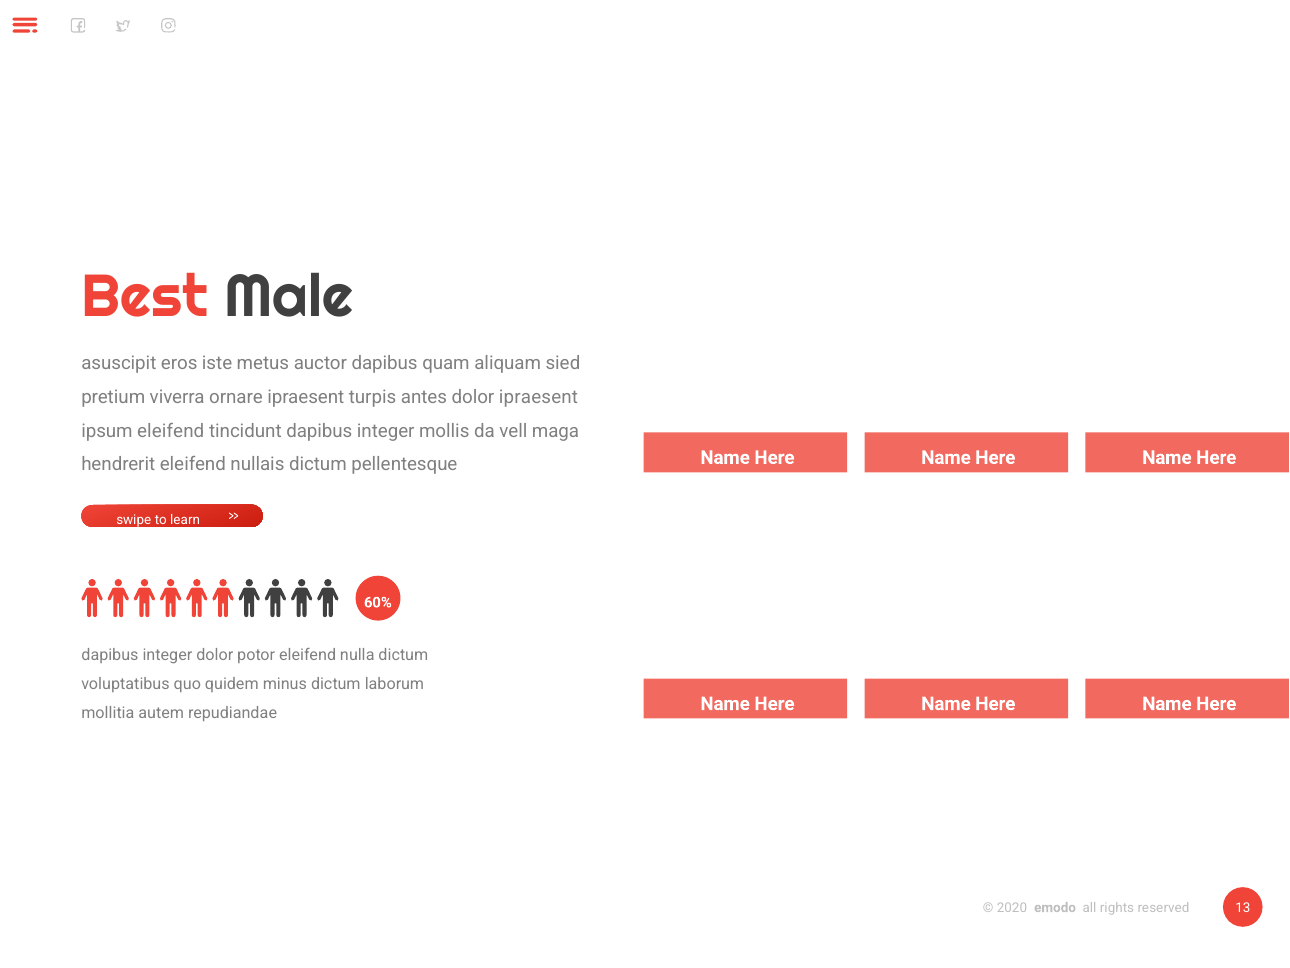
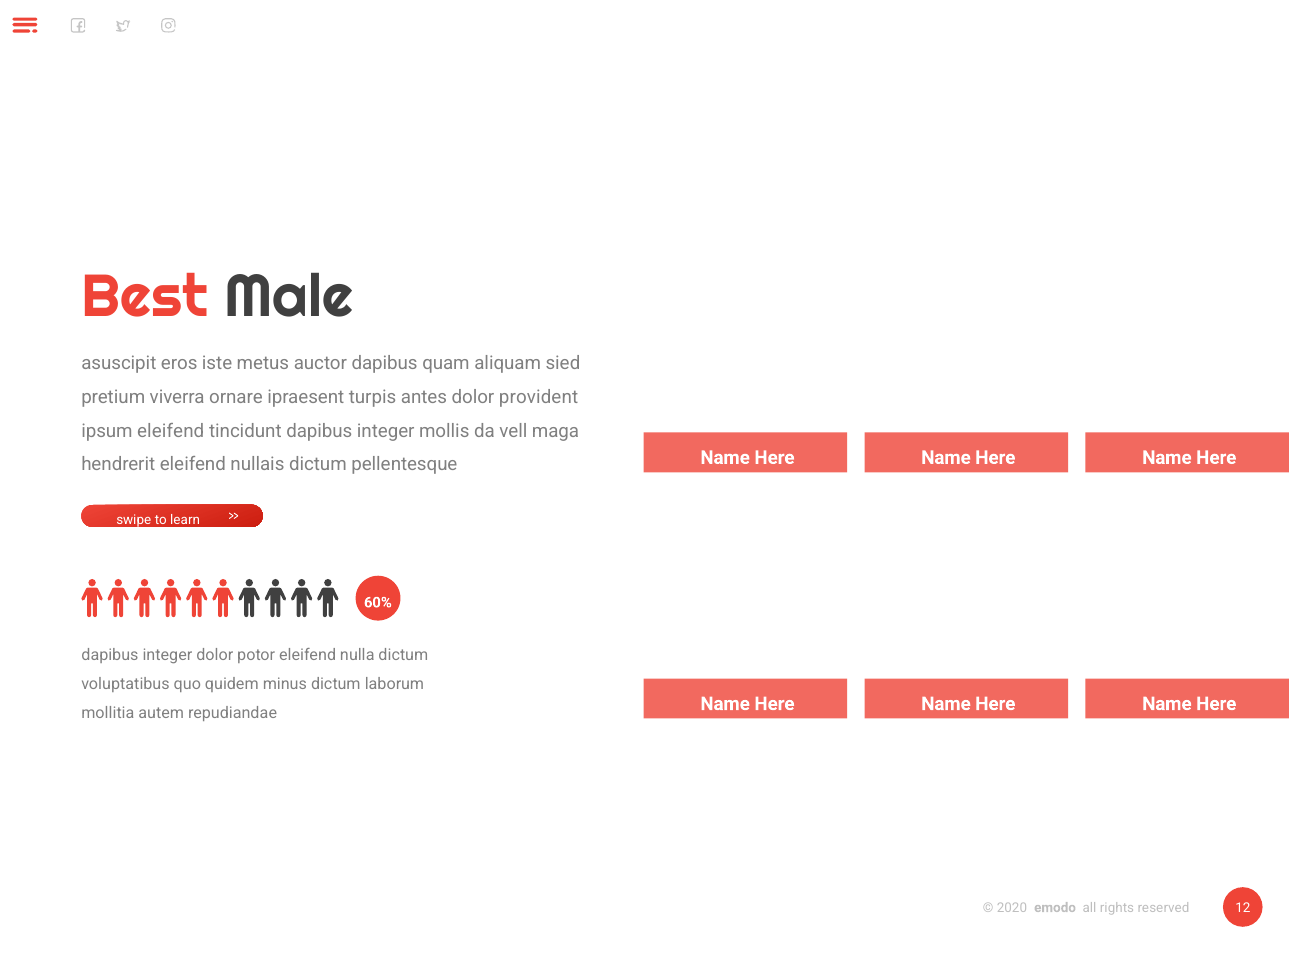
dolor ipraesent: ipraesent -> provident (539, 397)
13: 13 -> 12 (1243, 907)
